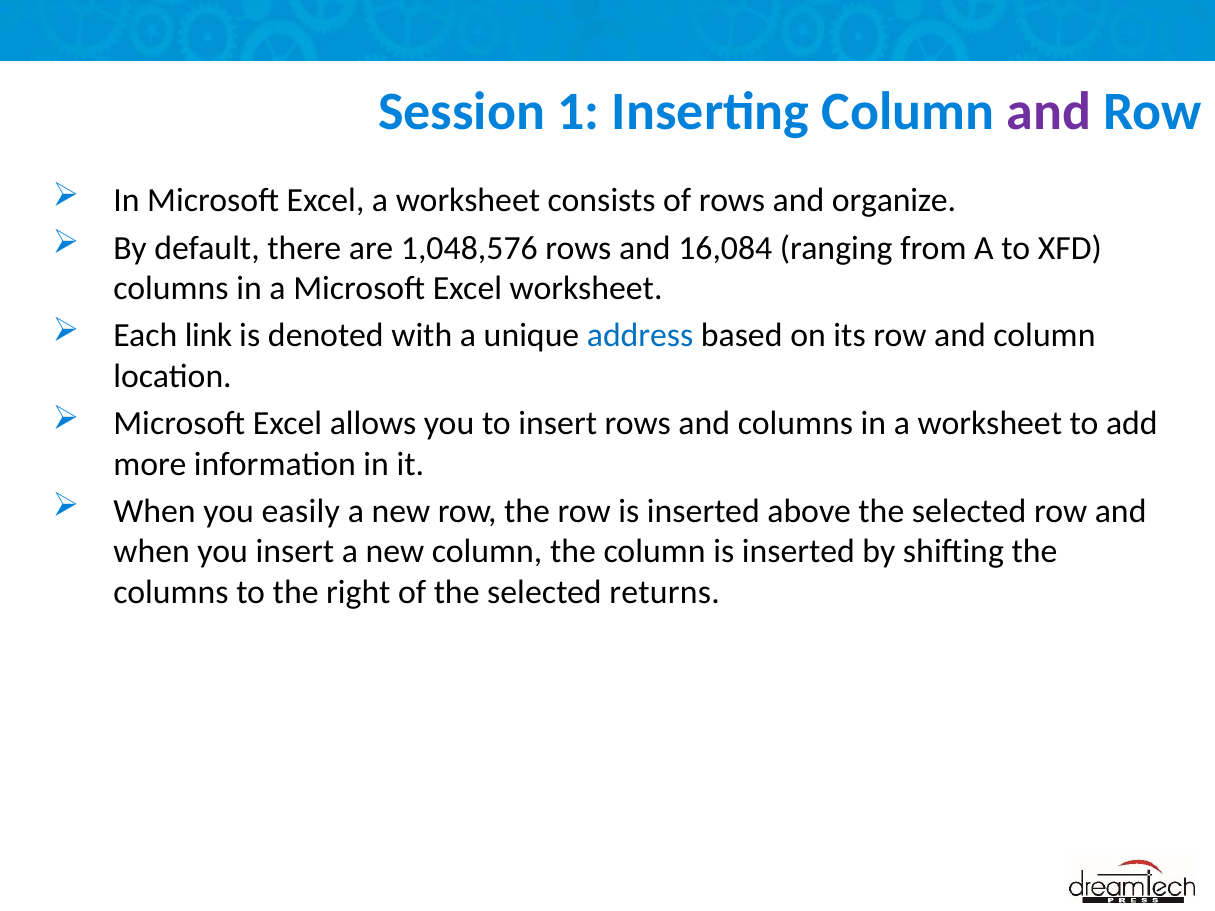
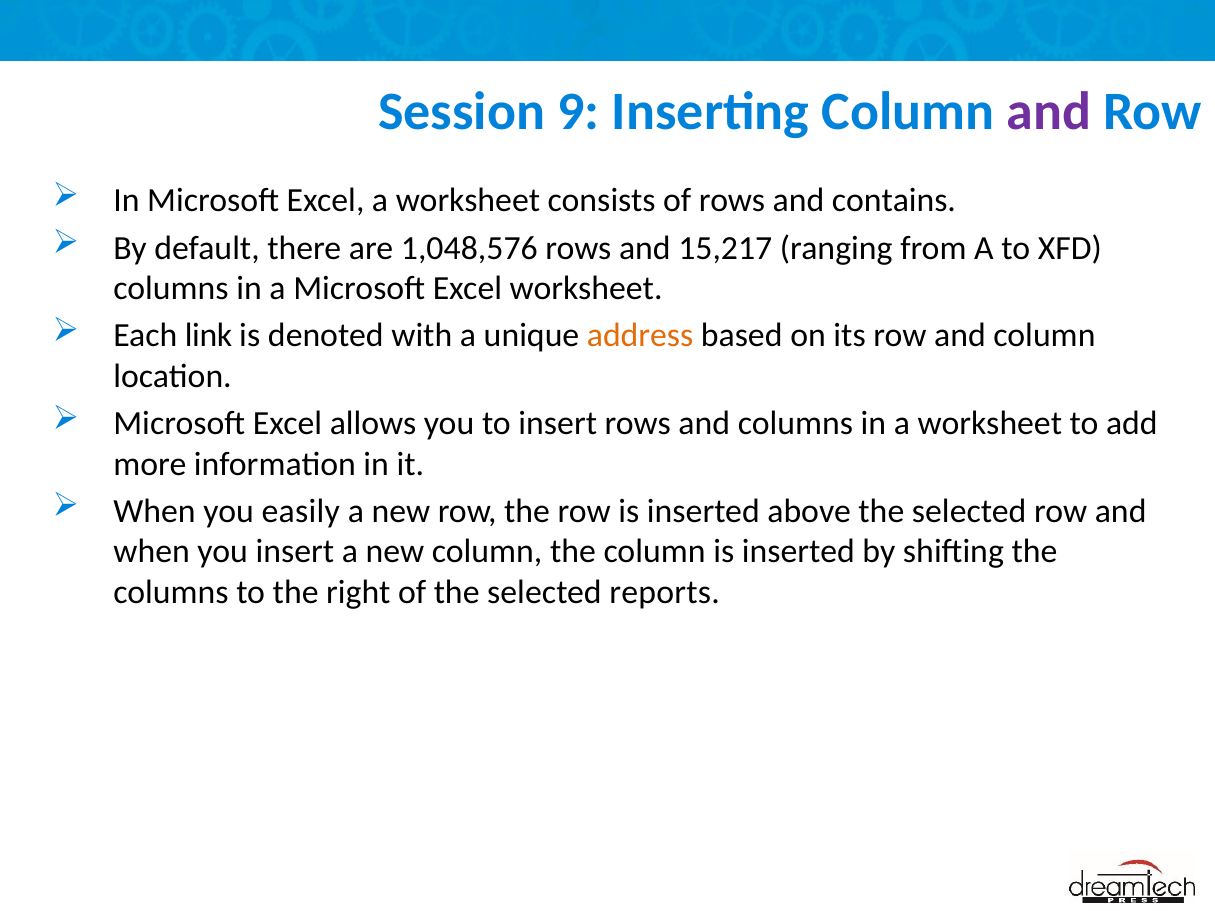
1: 1 -> 9 (578, 111)
organize: organize -> contains (894, 201)
16,084: 16,084 -> 15,217 (725, 248)
address colour: blue -> orange (640, 336)
returns: returns -> reports (665, 592)
